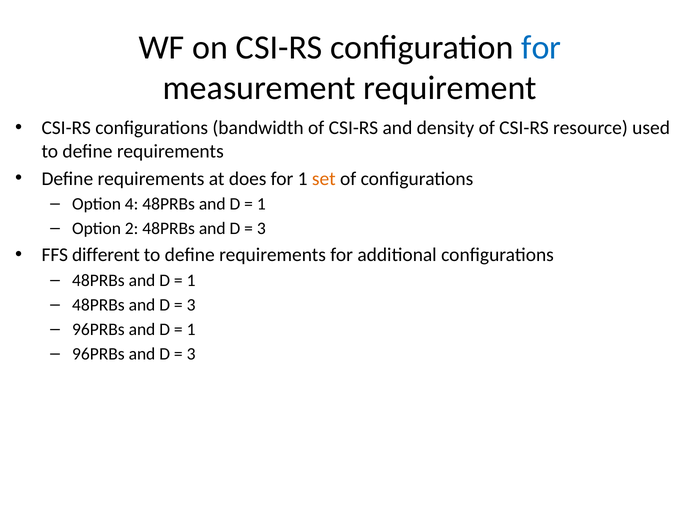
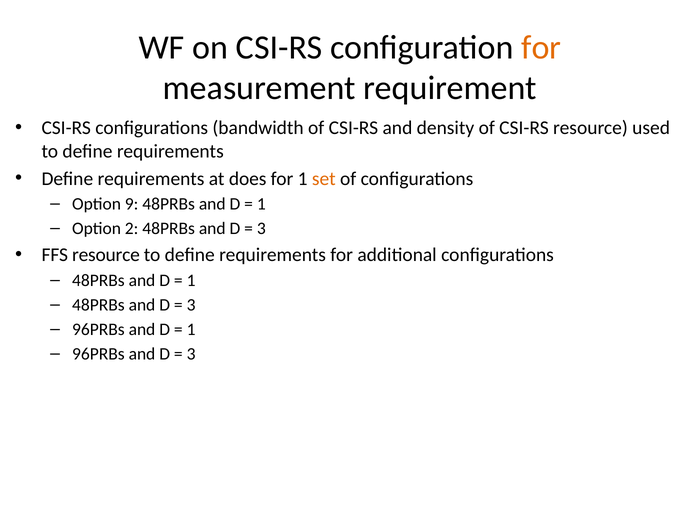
for colour: blue -> orange (541, 47)
4: 4 -> 9 (132, 204)
FFS different: different -> resource (106, 255)
